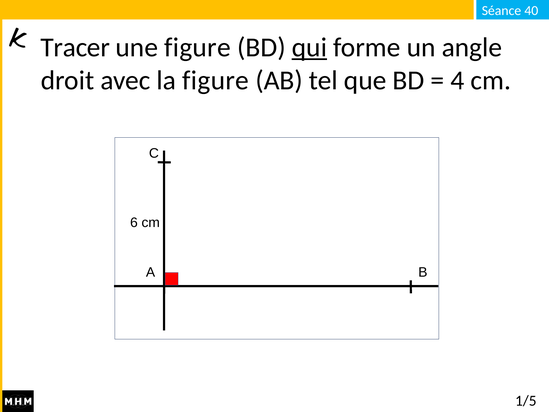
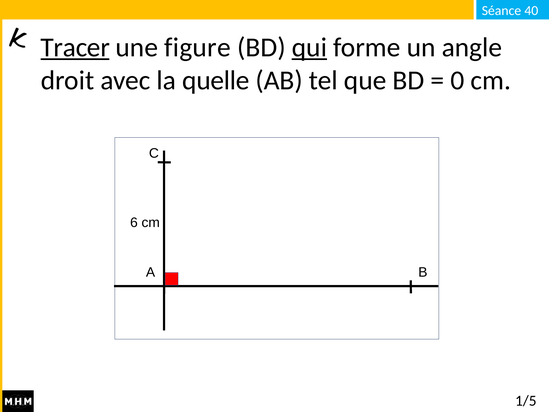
Tracer underline: none -> present (75, 47)
la figure: figure -> quelle (216, 80)
4: 4 -> 0 (457, 80)
